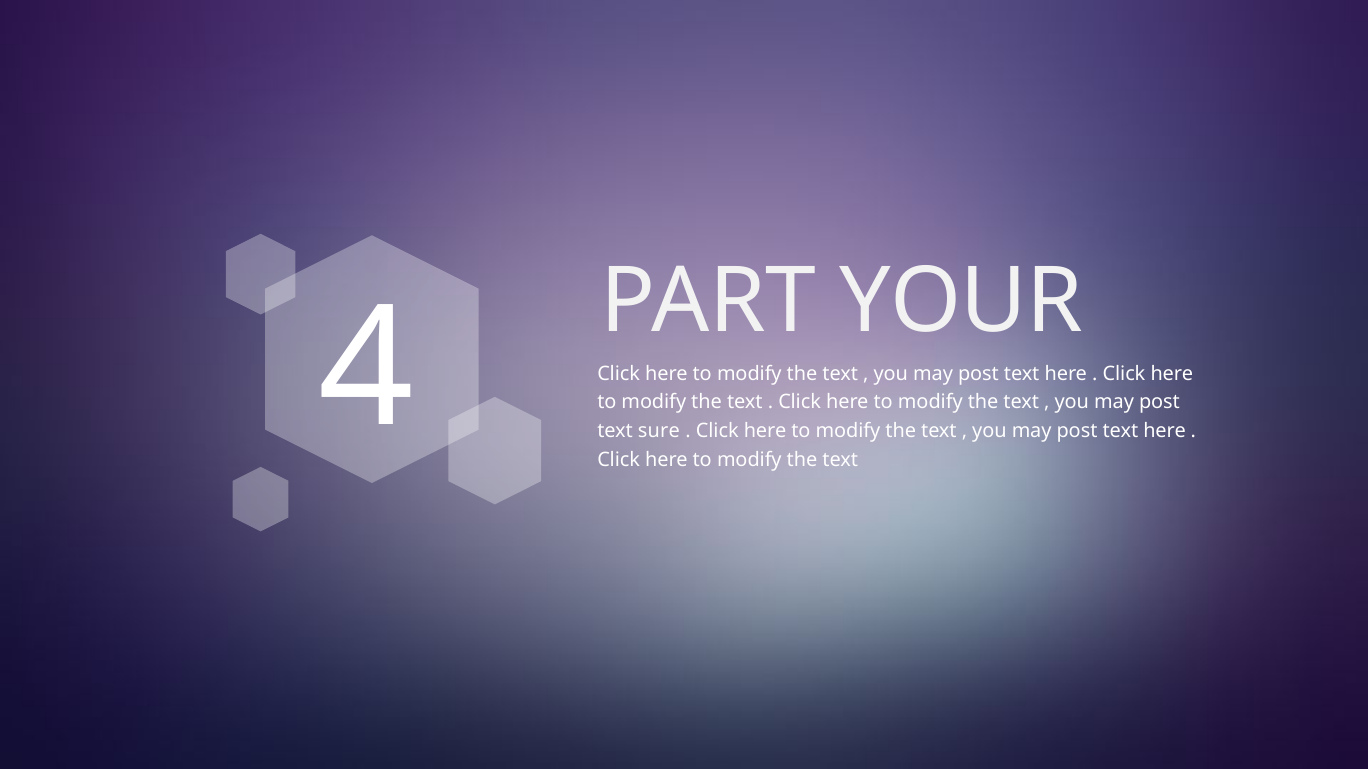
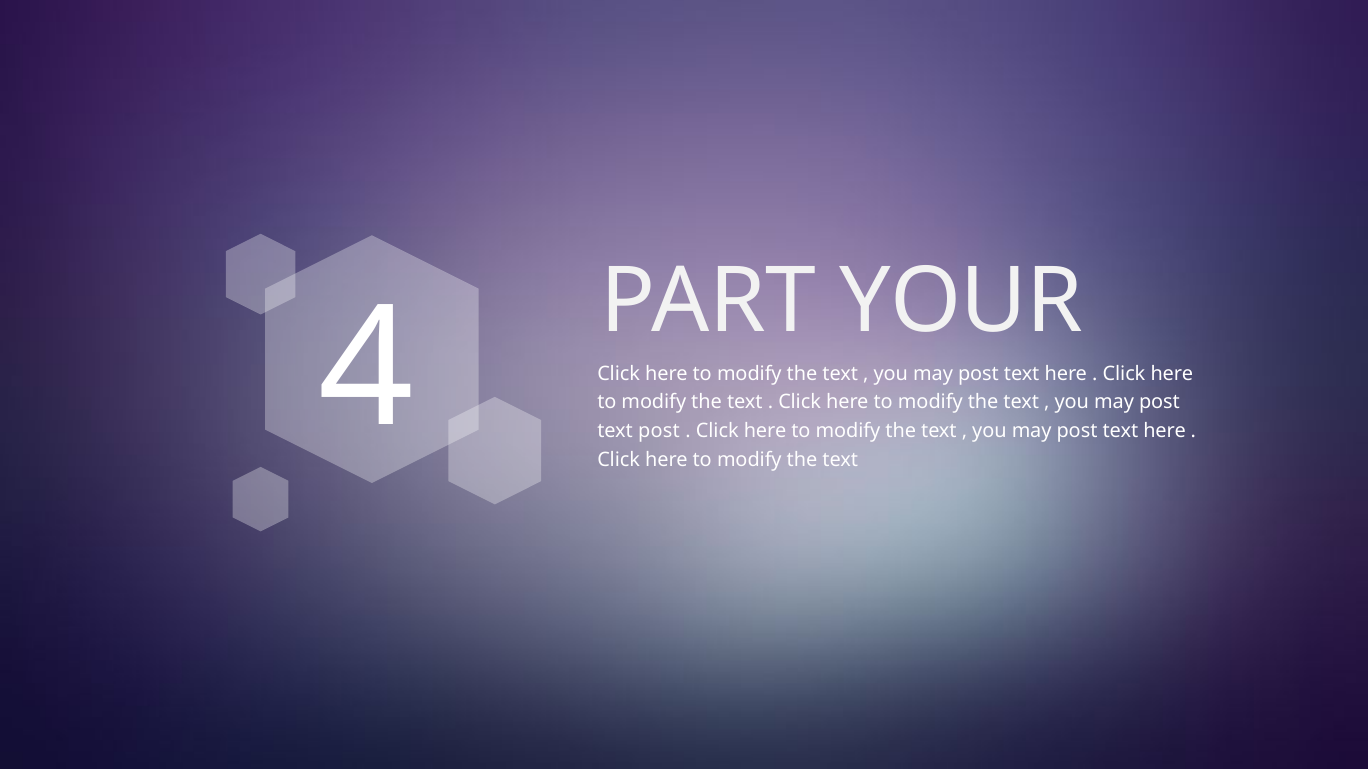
text sure: sure -> post (659, 431)
